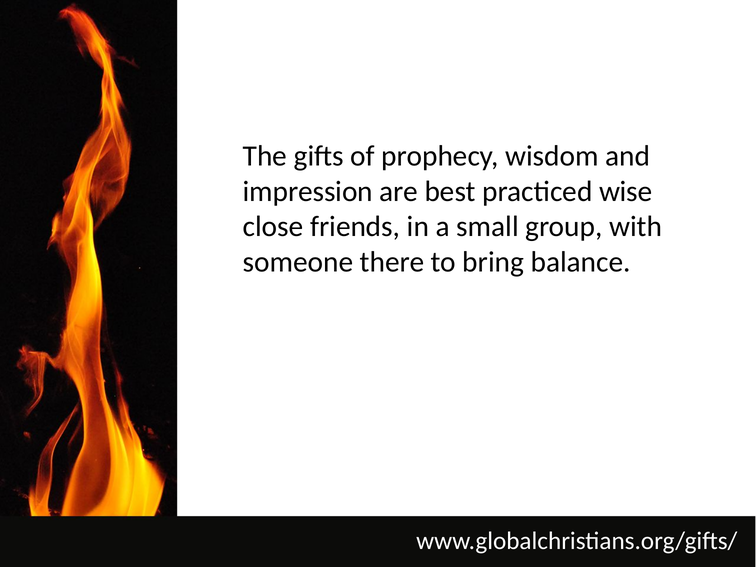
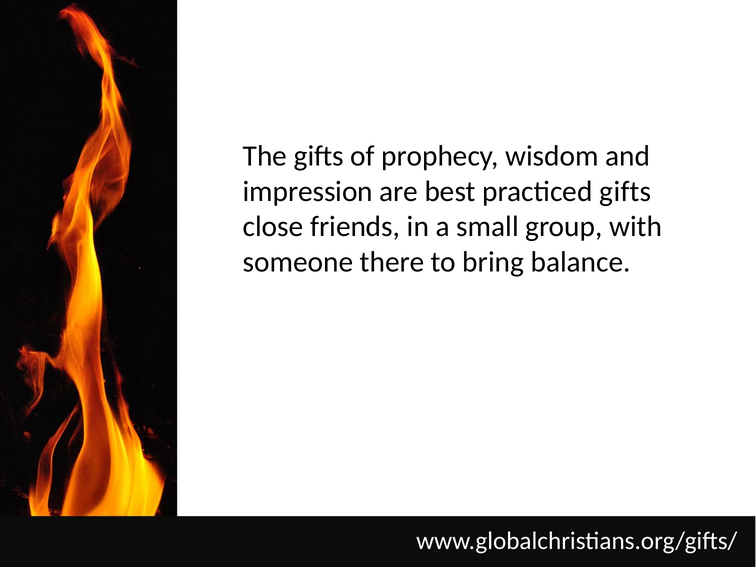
practiced wise: wise -> gifts (625, 191)
